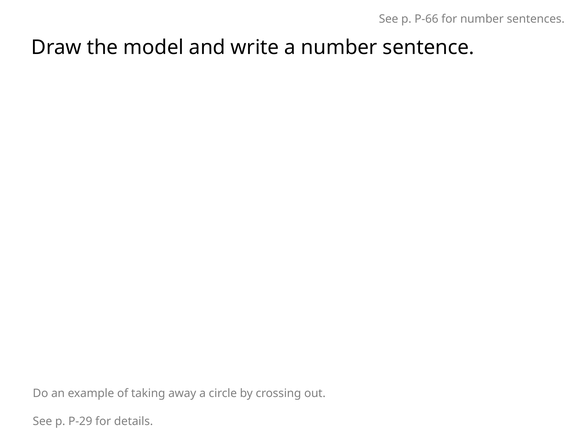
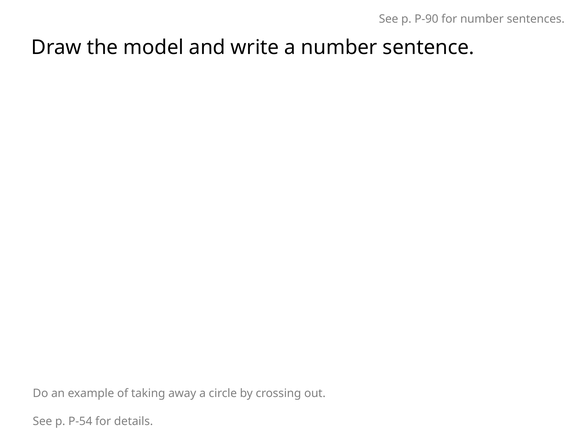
P-66: P-66 -> P-90 (426, 19)
P-29: P-29 -> P-54 (80, 421)
